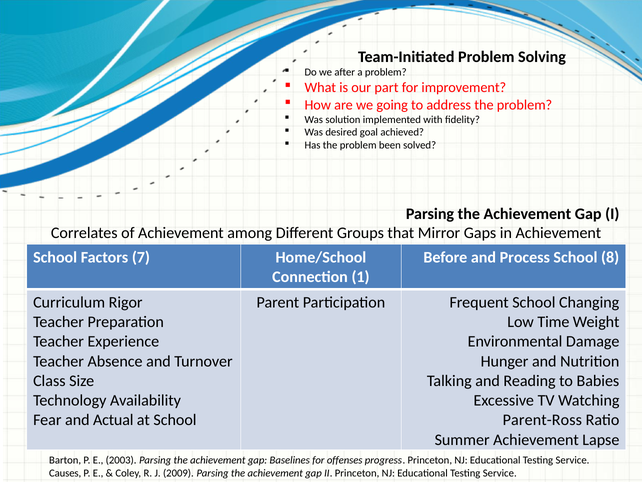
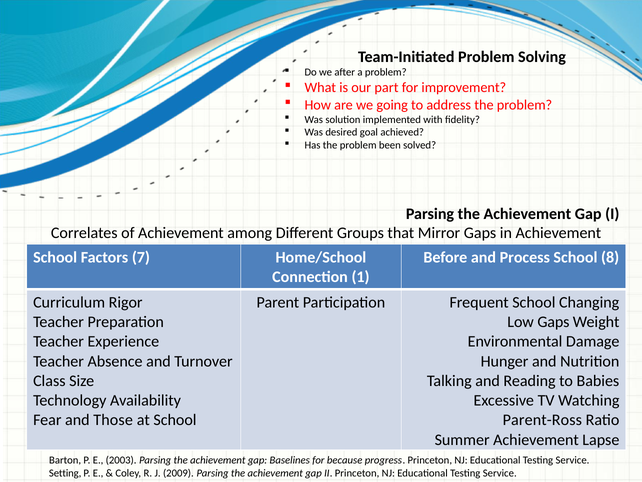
Low Time: Time -> Gaps (553, 322)
Actual: Actual -> Those (113, 420)
offenses: offenses -> because (345, 460)
Causes: Causes -> Setting (65, 473)
